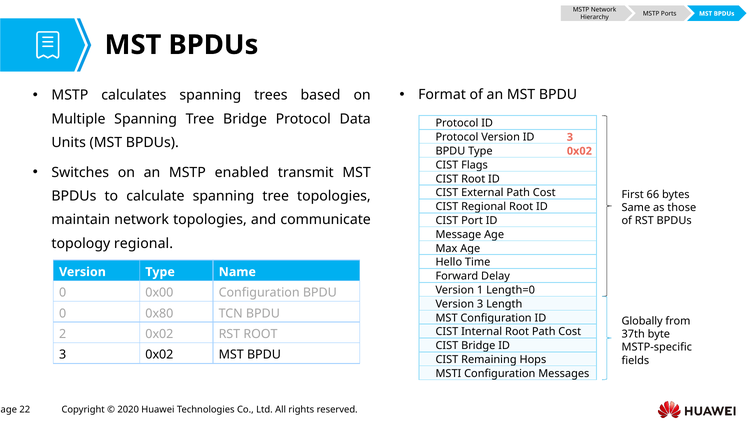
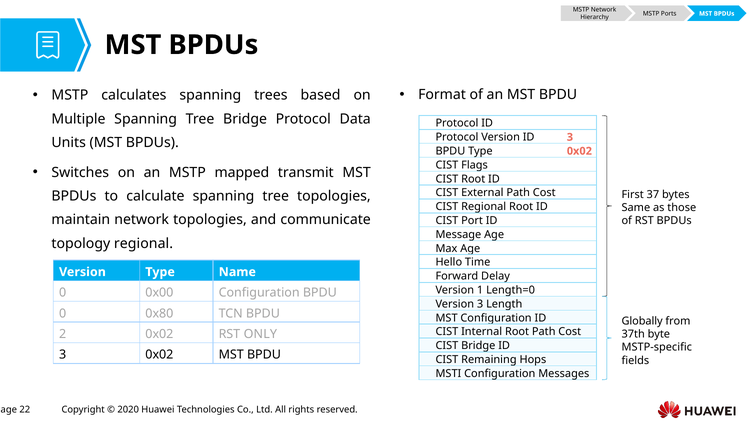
enabled: enabled -> mapped (242, 172)
66: 66 -> 37 (653, 194)
RST ROOT: ROOT -> ONLY (260, 334)
